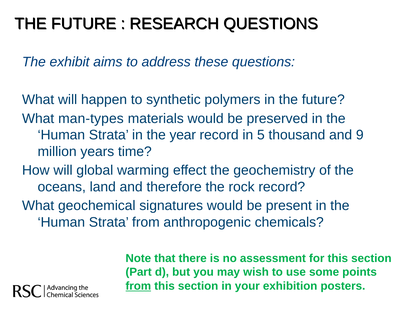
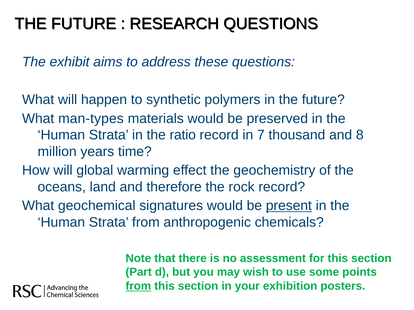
year: year -> ratio (183, 135)
5: 5 -> 7 (261, 135)
9: 9 -> 8 (360, 135)
present underline: none -> present (289, 206)
